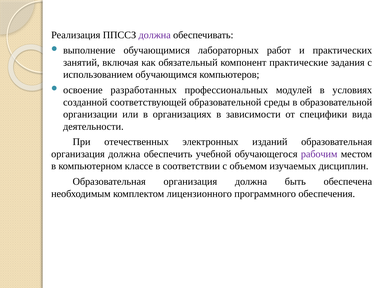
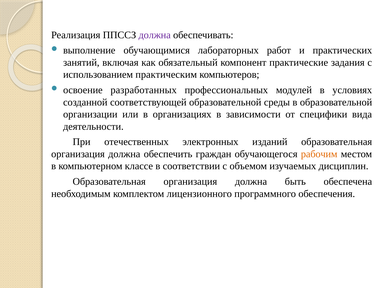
обучающимся: обучающимся -> практическим (166, 75)
учебной: учебной -> граждан (214, 154)
рабочим colour: purple -> orange (319, 154)
